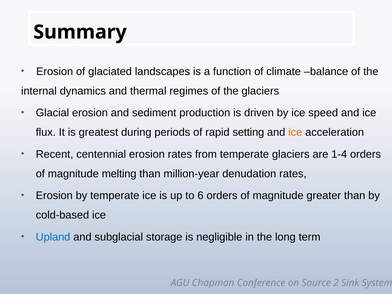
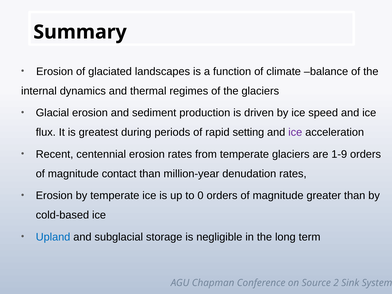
ice colour: orange -> purple (295, 132)
1-4: 1-4 -> 1-9 (339, 154)
melting: melting -> contact (119, 174)
6: 6 -> 0 (201, 196)
